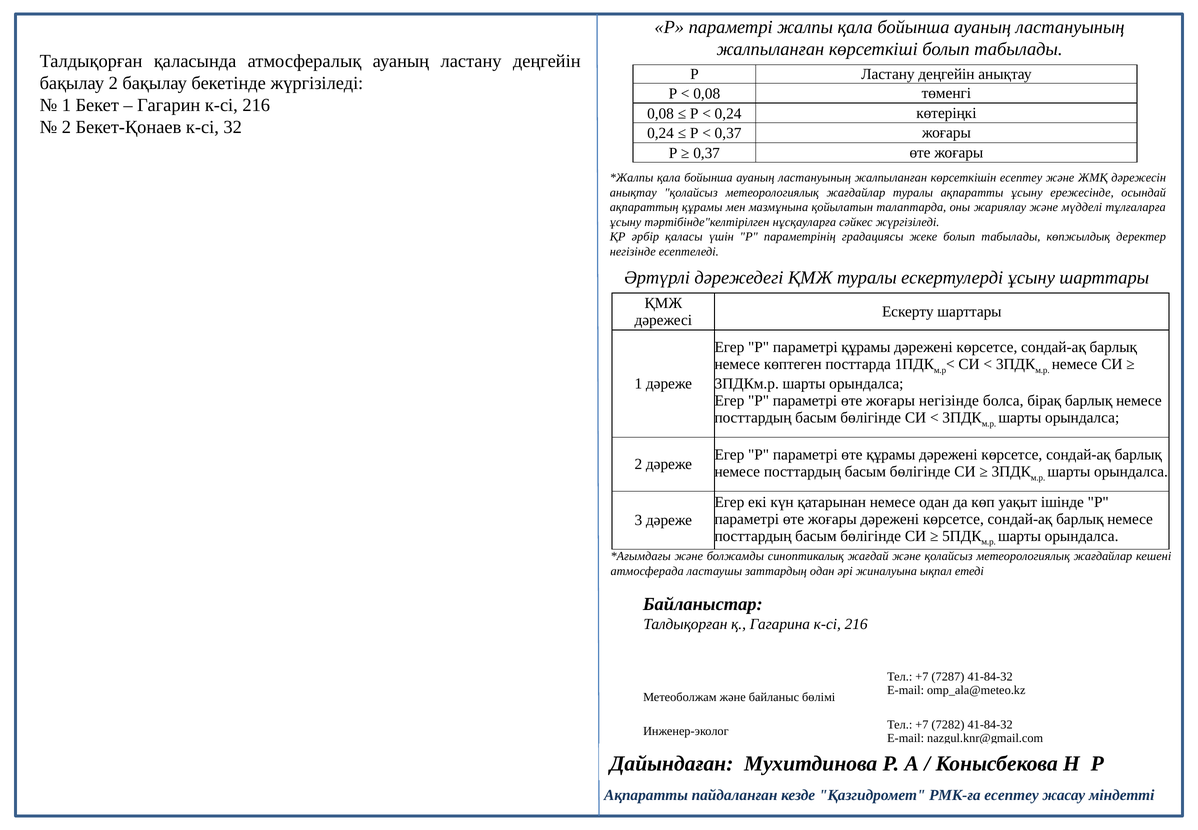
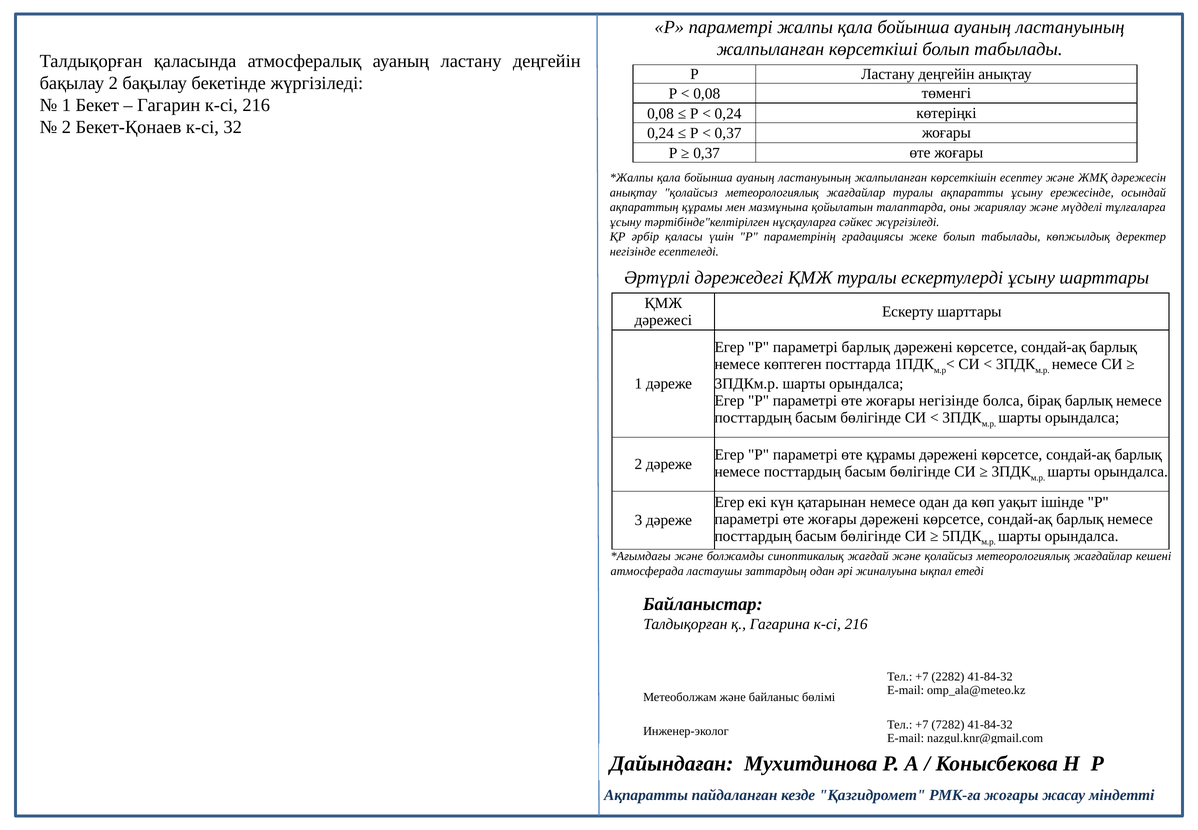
параметрі құрамы: құрамы -> барлық (866, 347)
7287: 7287 -> 2282 (948, 676)
РМК-ға есептеу: есептеу -> жоғары (1011, 795)
